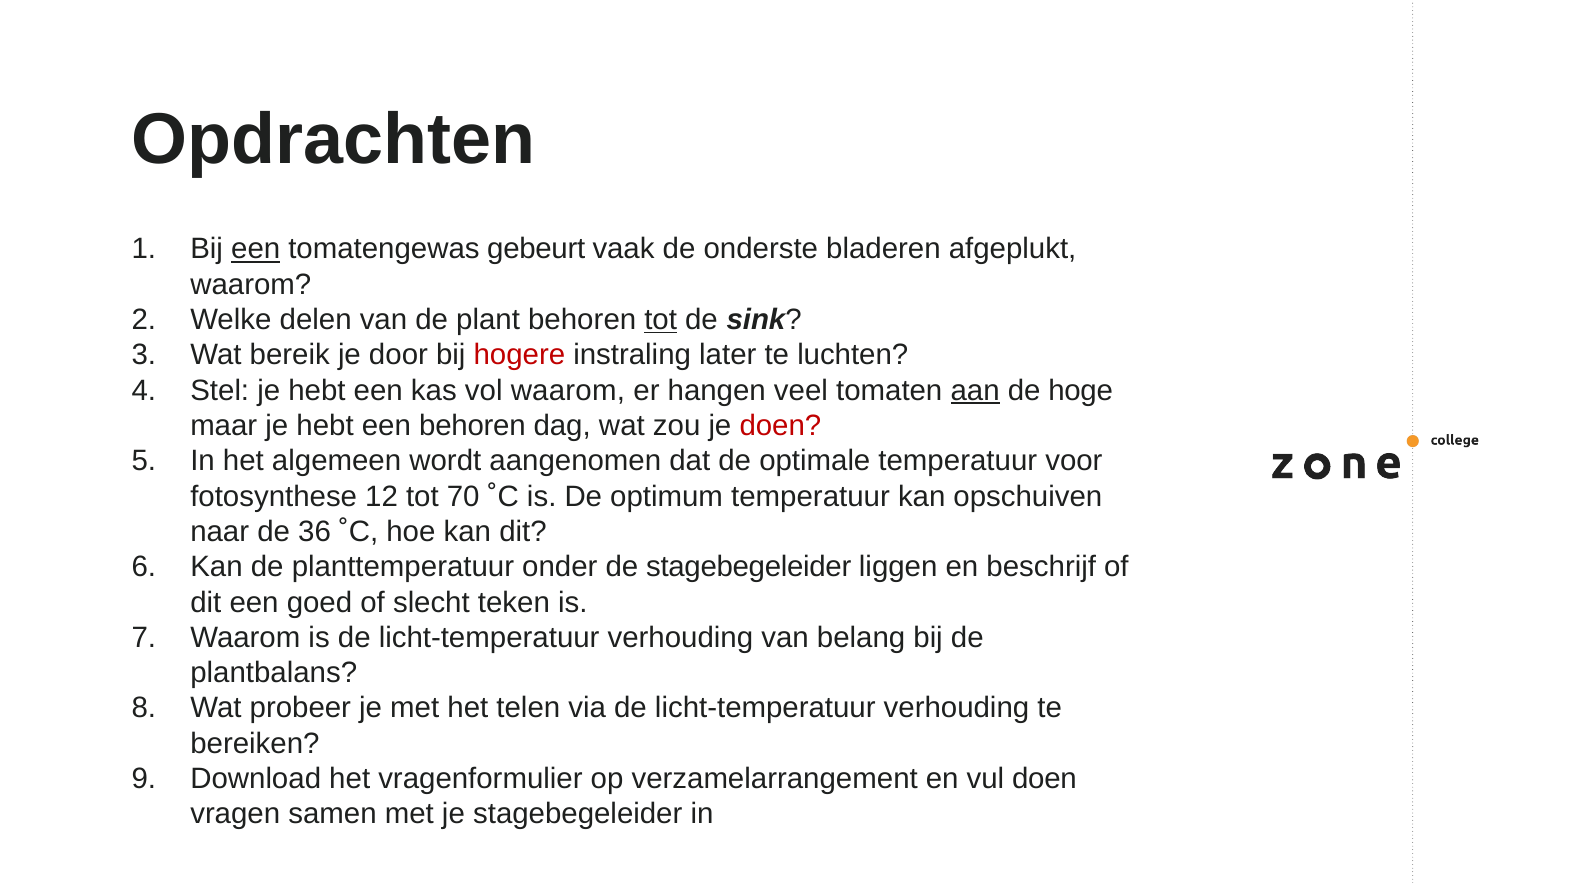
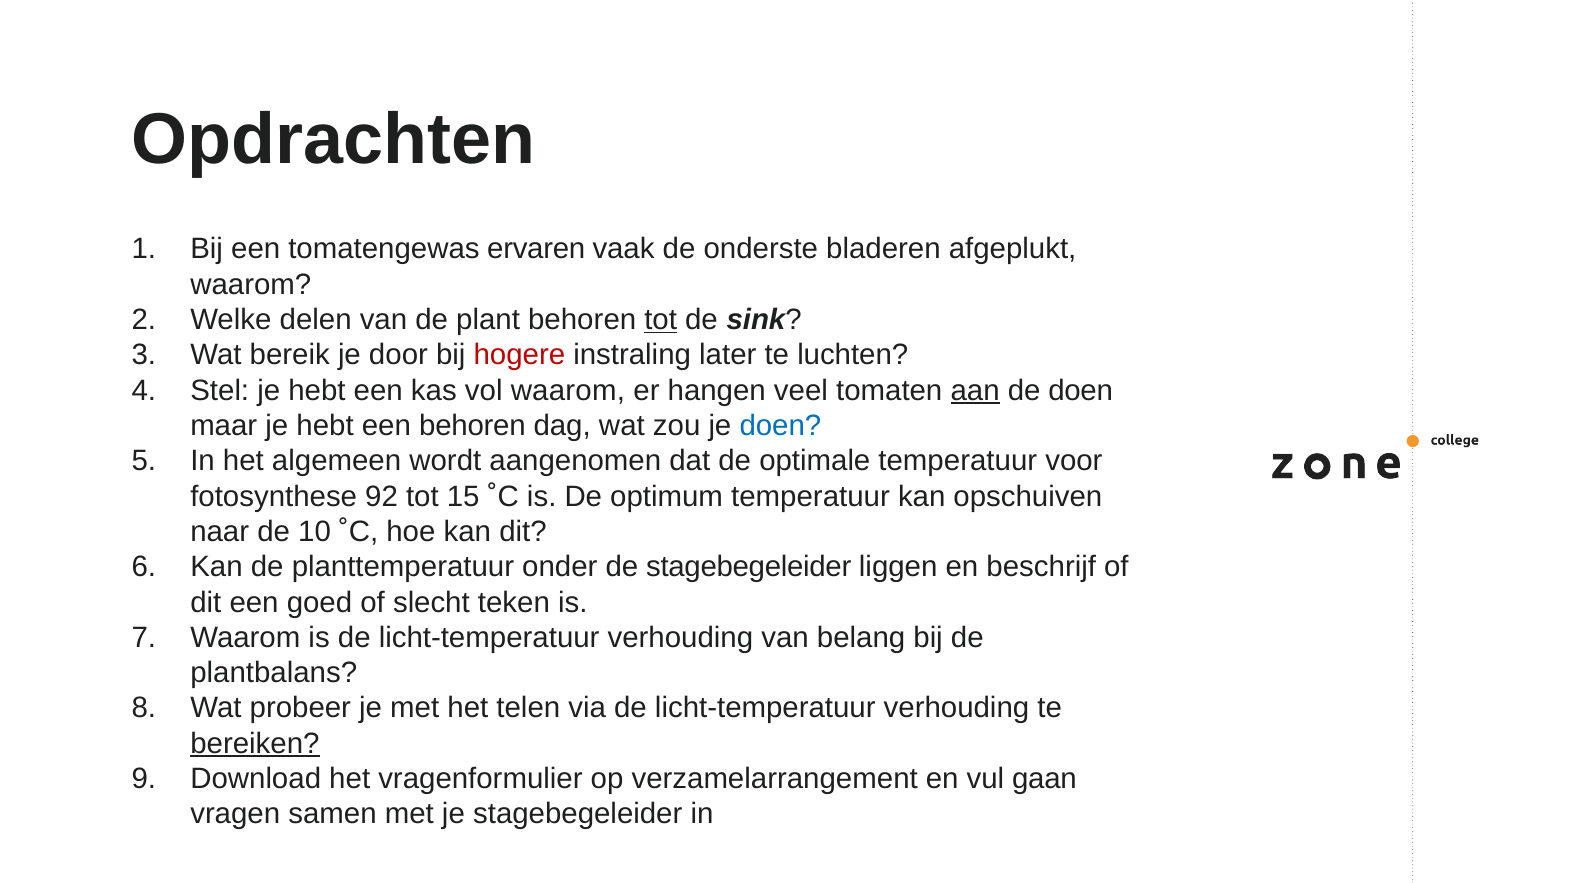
een underline: present -> none (256, 249)
gebeurt: gebeurt -> ervaren (536, 249)
de hoge: hoge -> doen (1081, 390)
doen colour: red -> blue (780, 426)
12: 12 -> 92 (382, 496)
70: 70 -> 15 (463, 496)
36: 36 -> 10 (315, 532)
bereiken underline: none -> present (255, 744)
vul doen: doen -> gaan (1044, 779)
